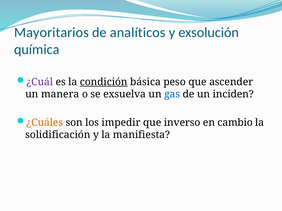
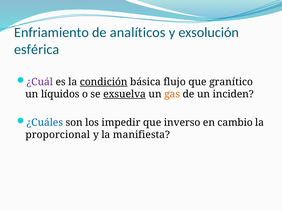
Mayoritarios: Mayoritarios -> Enfriamiento (52, 33)
química: química -> esférica (37, 49)
peso: peso -> flujo (175, 82)
ascender: ascender -> granítico (231, 82)
manera: manera -> líquidos (60, 94)
exsuelva underline: none -> present (125, 94)
gas colour: blue -> orange (172, 94)
¿Cuáles colour: orange -> blue (45, 123)
solidificación: solidificación -> proporcional (58, 135)
